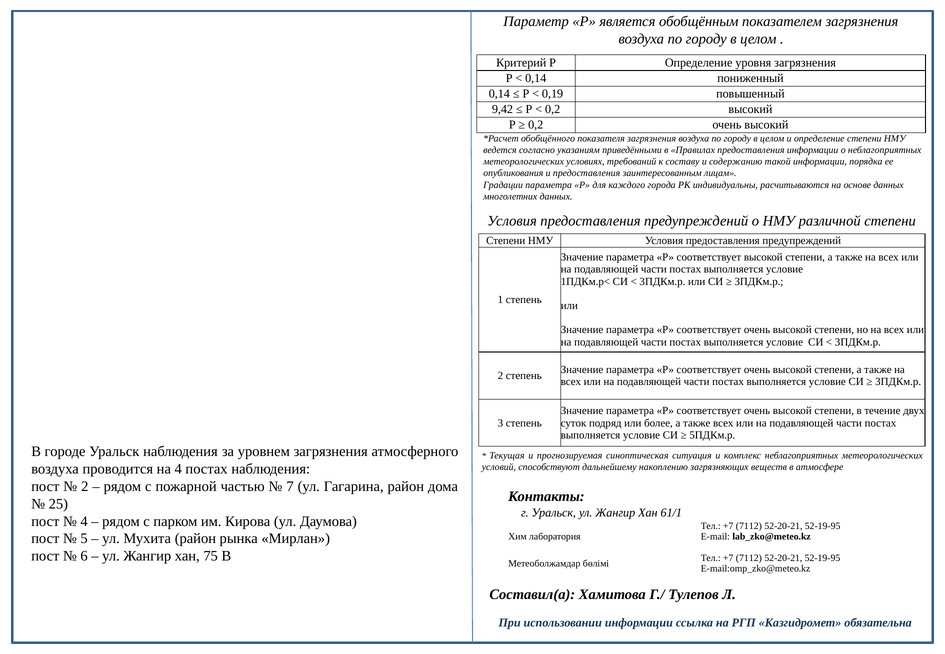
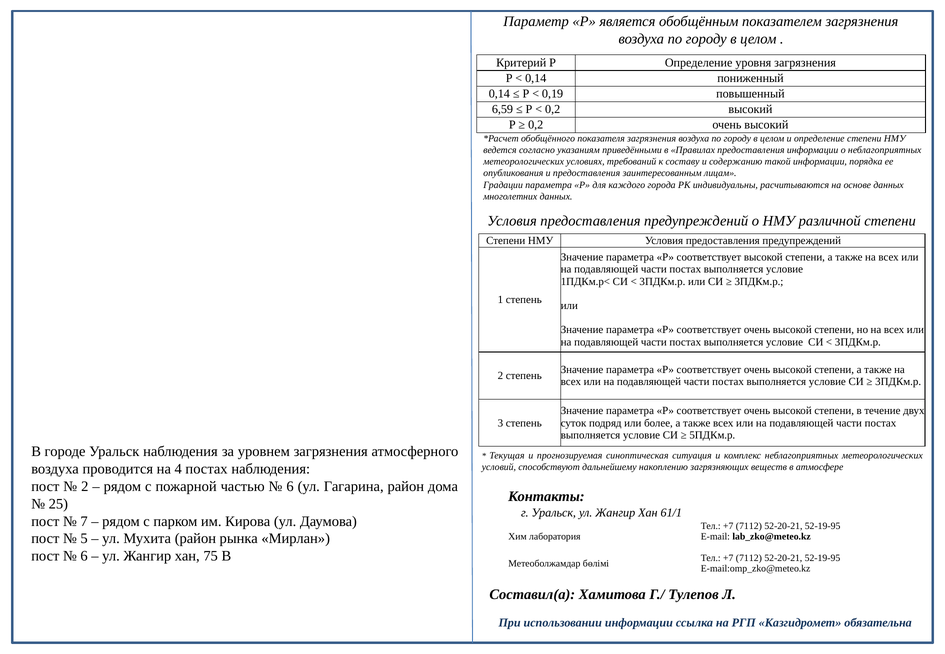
9,42: 9,42 -> 6,59 (502, 109)
7: 7 -> 6 (290, 487)
4: 4 -> 7 (84, 521)
